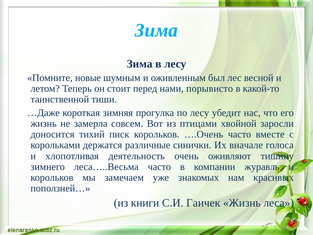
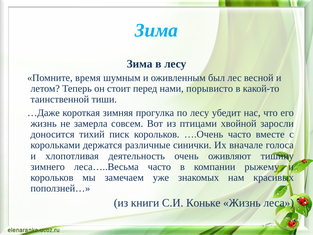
новые: новые -> время (88, 78)
журавль: журавль -> рыжему (262, 167)
Гаичек: Гаичек -> Коньке (203, 203)
